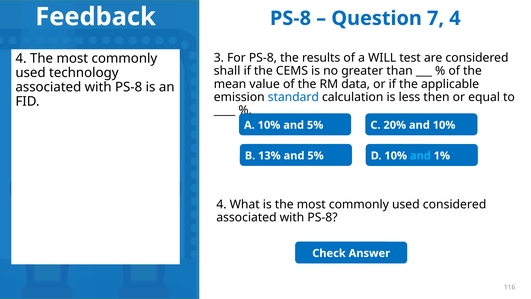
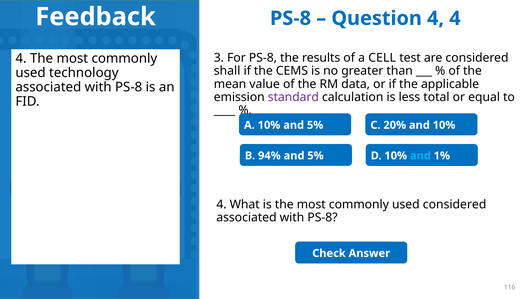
Question 7: 7 -> 4 (436, 18)
WILL: WILL -> CELL (382, 58)
standard colour: blue -> purple (293, 97)
then: then -> total (436, 97)
13%: 13% -> 94% (269, 156)
